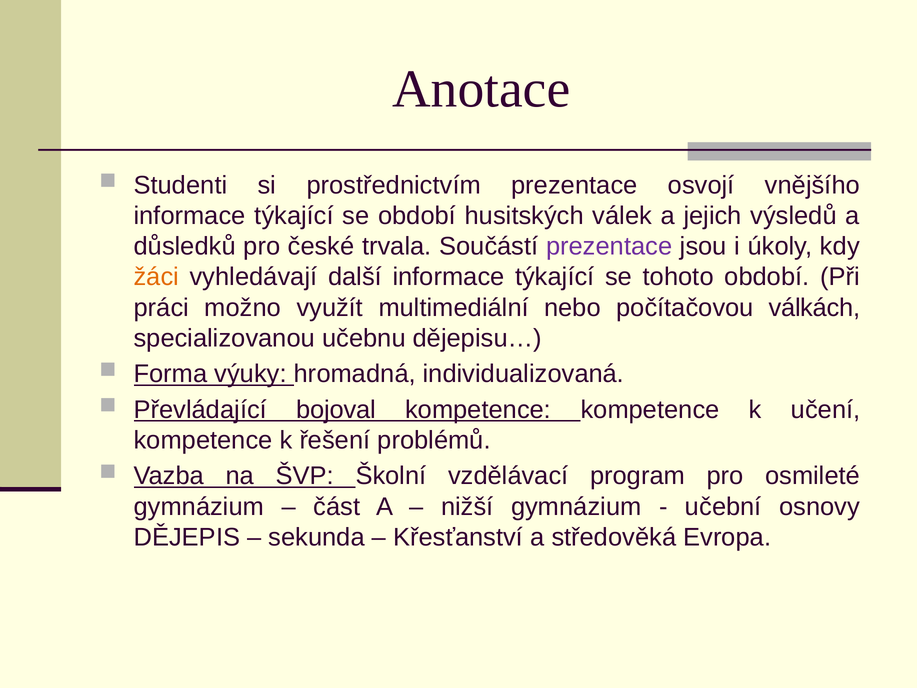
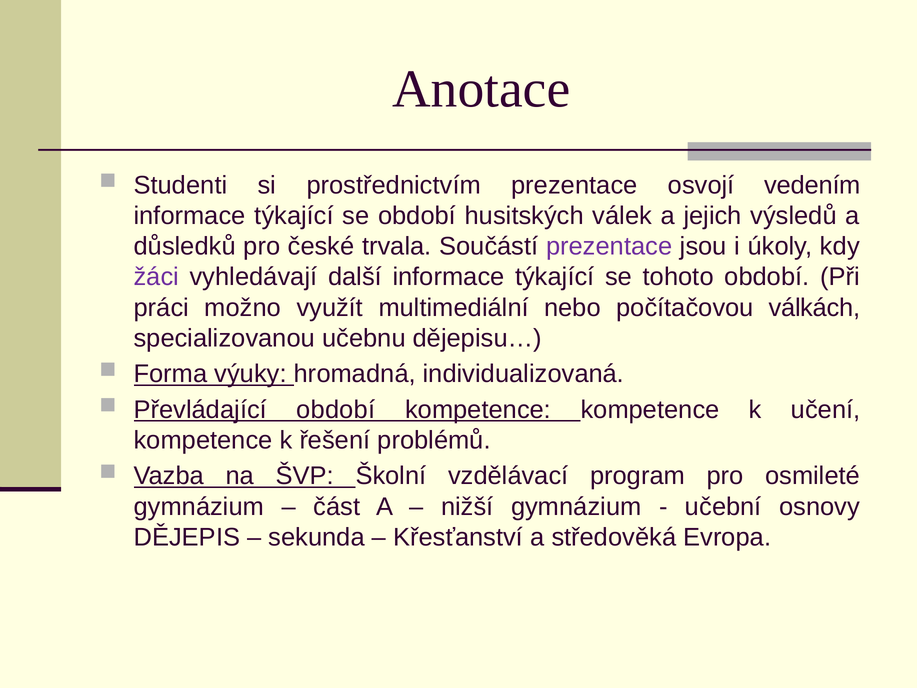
vnějšího: vnějšího -> vedením (813, 185)
žáci colour: orange -> purple (156, 277)
Převládající bojoval: bojoval -> období (336, 410)
